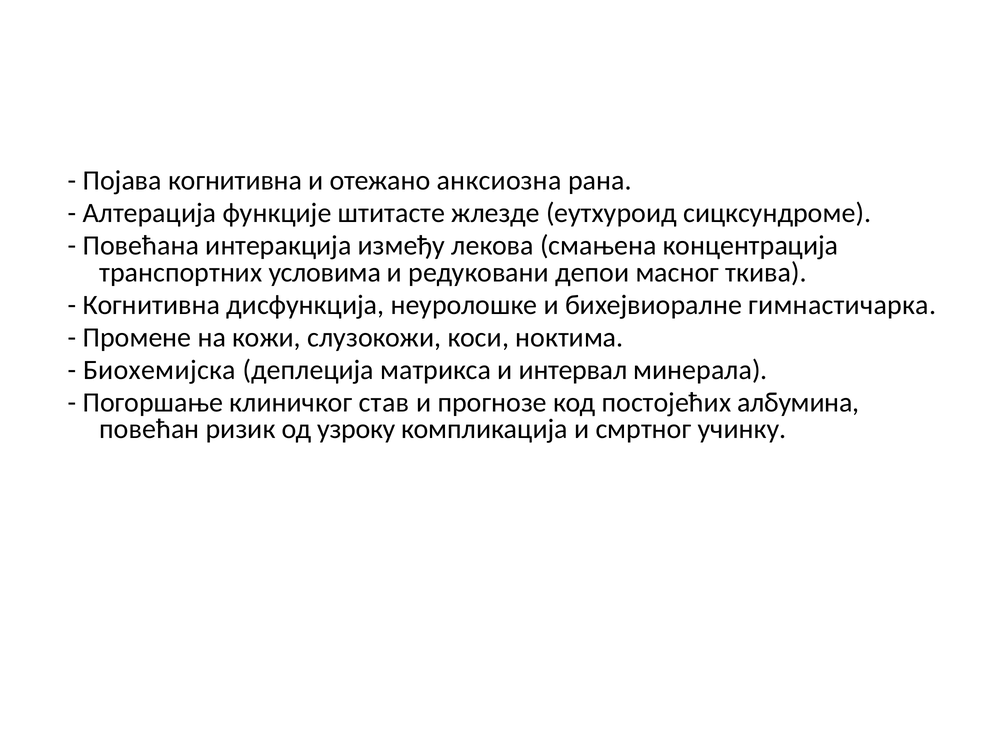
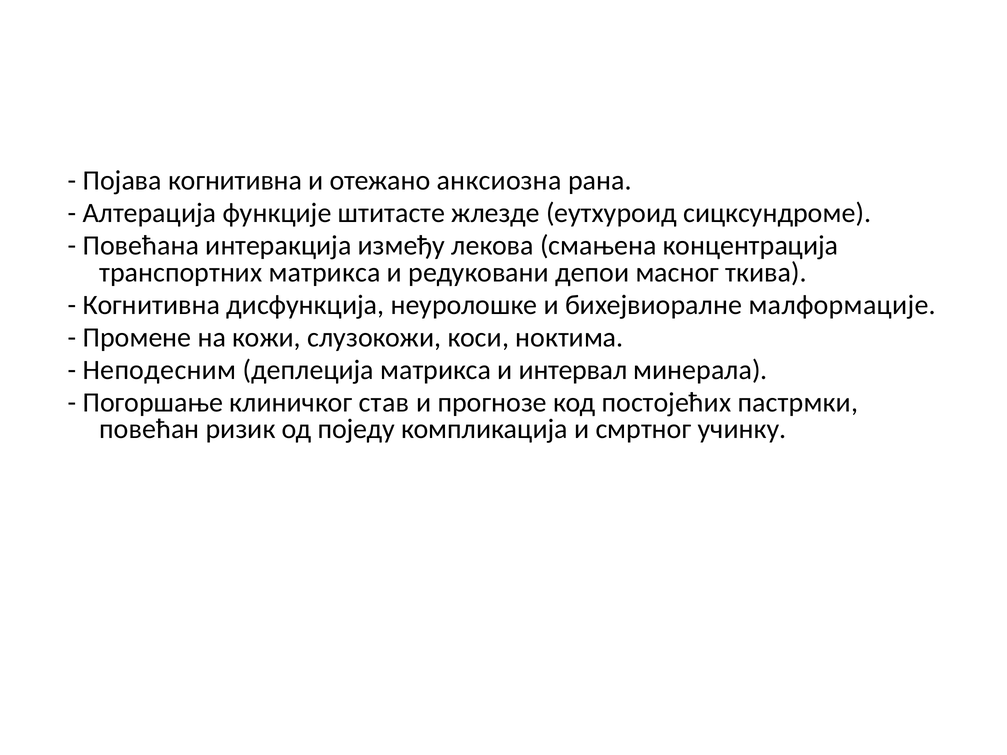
транспортних условима: условима -> матрикса (325, 273)
гимнастичарка: гимнастичарка -> малформације (842, 305)
Биохемијска: Биохемијска -> Неподесним (159, 370)
албумина: албумина -> пастрмки (798, 402)
узроку: узроку -> поједу (356, 429)
